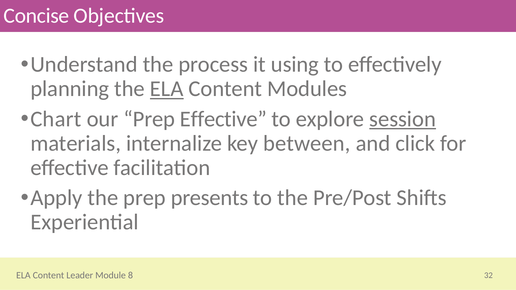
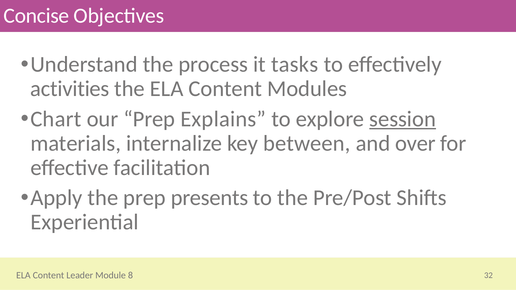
using: using -> tasks (295, 65)
planning: planning -> activities (70, 89)
ELA underline: present -> none (167, 89)
Prep Effective: Effective -> Explains (223, 119)
click: click -> over (415, 143)
